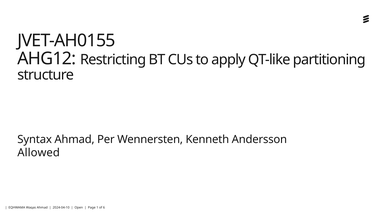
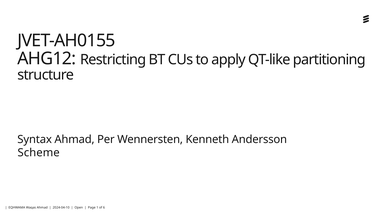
Allowed: Allowed -> Scheme (39, 153)
